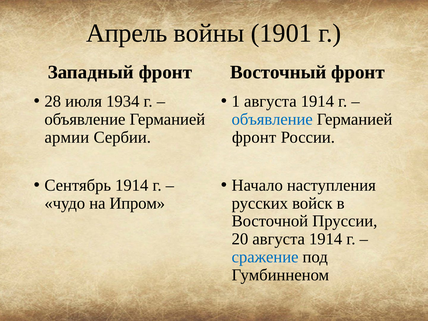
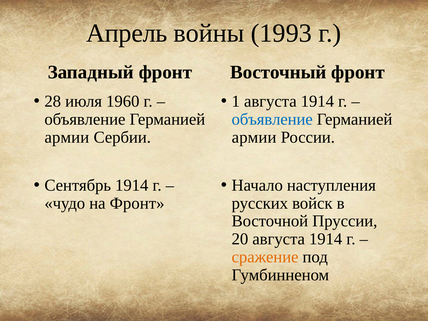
1901: 1901 -> 1993 (281, 33)
1934: 1934 -> 1960 (123, 101)
фронт: фронт -> армии (254, 137)
на Ипром: Ипром -> Фронт (137, 203)
сражение colour: blue -> orange (265, 257)
